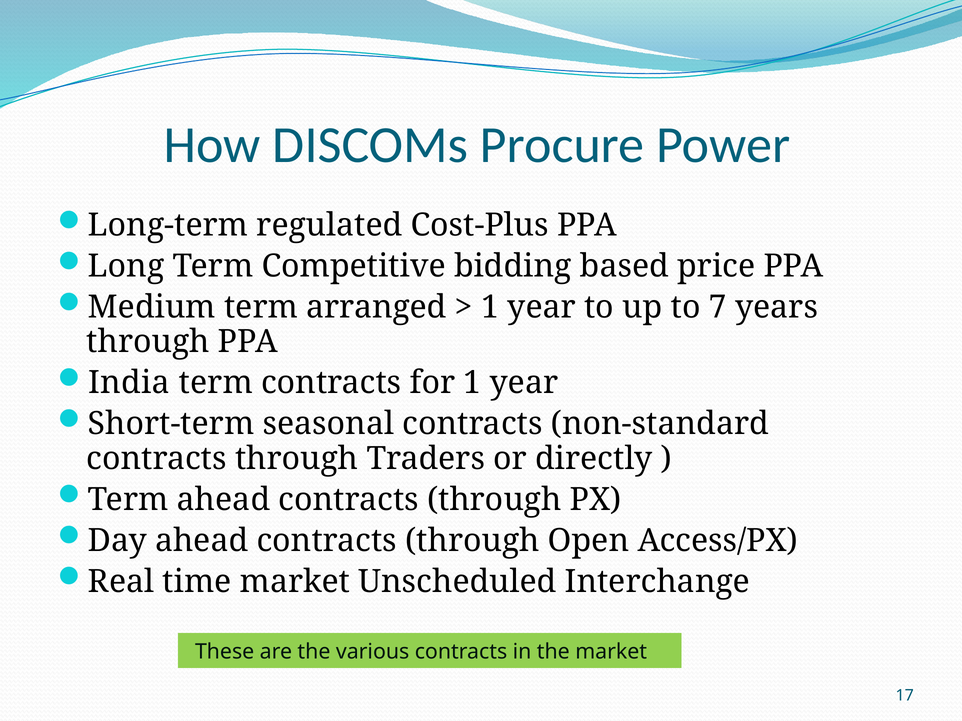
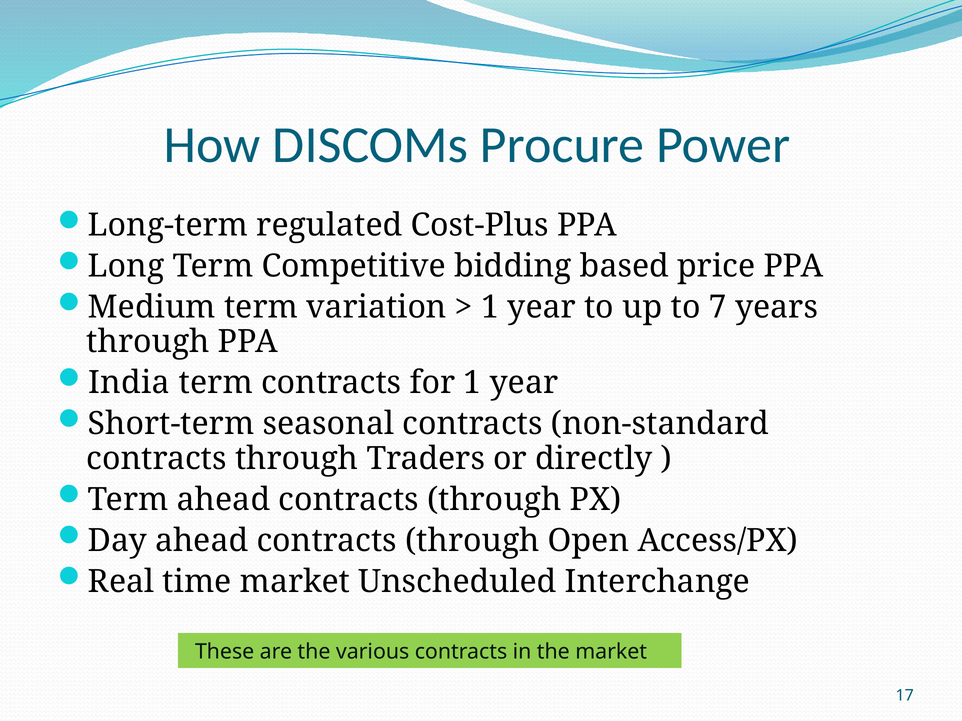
arranged: arranged -> variation (377, 308)
